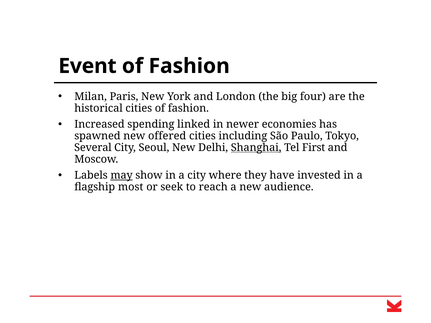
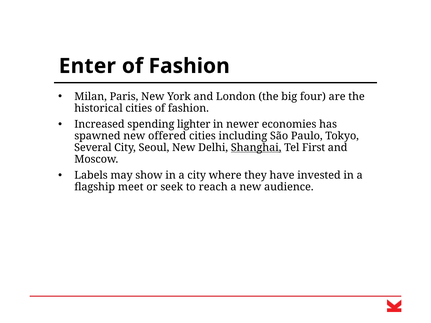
Event: Event -> Enter (87, 66)
linked: linked -> lighter (194, 124)
may underline: present -> none (122, 175)
most: most -> meet (131, 187)
